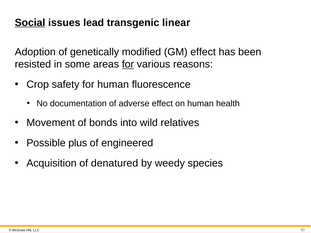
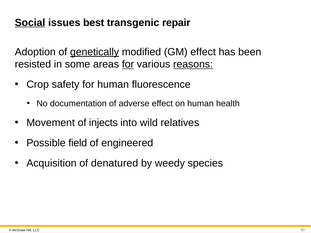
lead: lead -> best (94, 23)
linear: linear -> repair (176, 23)
genetically underline: none -> present (95, 52)
reasons underline: none -> present (193, 64)
bonds: bonds -> injects (103, 123)
plus: plus -> field (78, 143)
